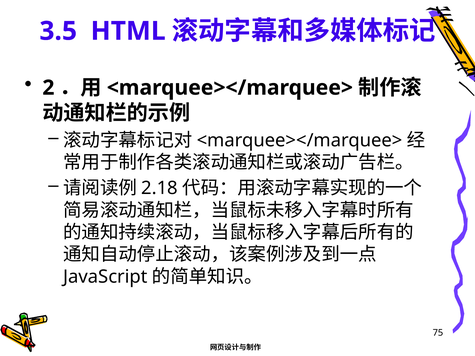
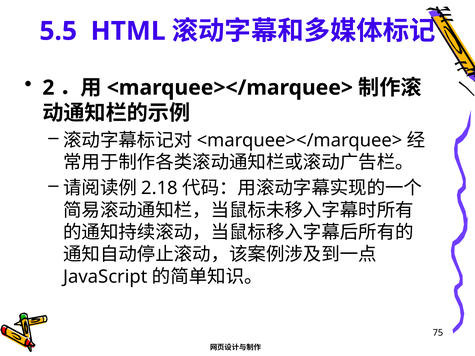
3.5: 3.5 -> 5.5 (58, 31)
